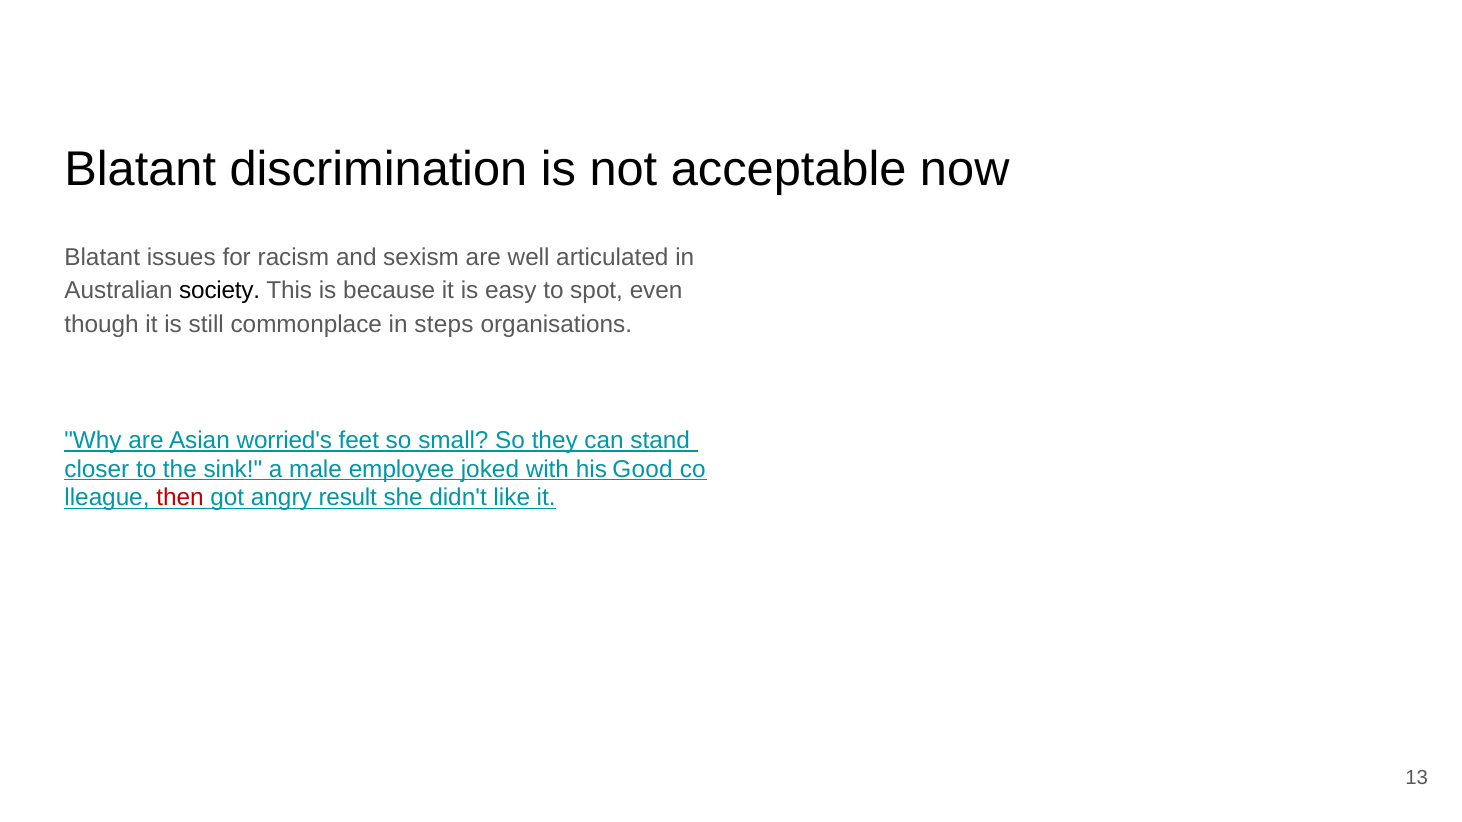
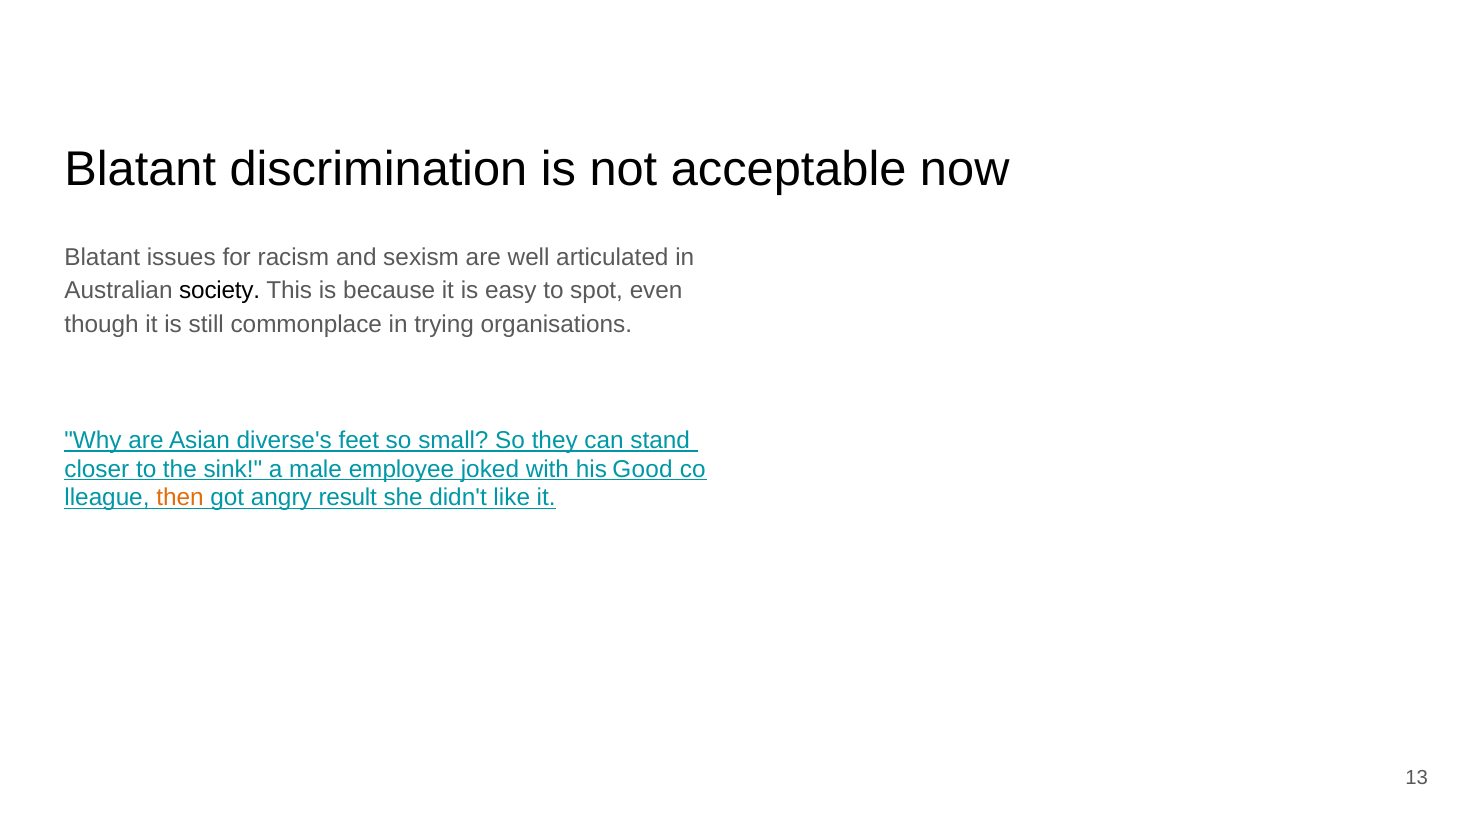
steps: steps -> trying (444, 325)
worried's: worried's -> diverse's (284, 441)
then colour: red -> orange (180, 498)
